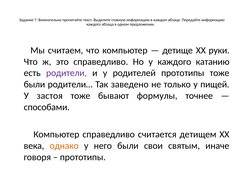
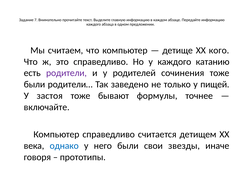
руки: руки -> кого (219, 50)
родителей прототипы: прототипы -> сочинения (183, 73)
способами: способами -> включайте (47, 107)
однако colour: orange -> blue (64, 146)
святым: святым -> звезды (184, 146)
